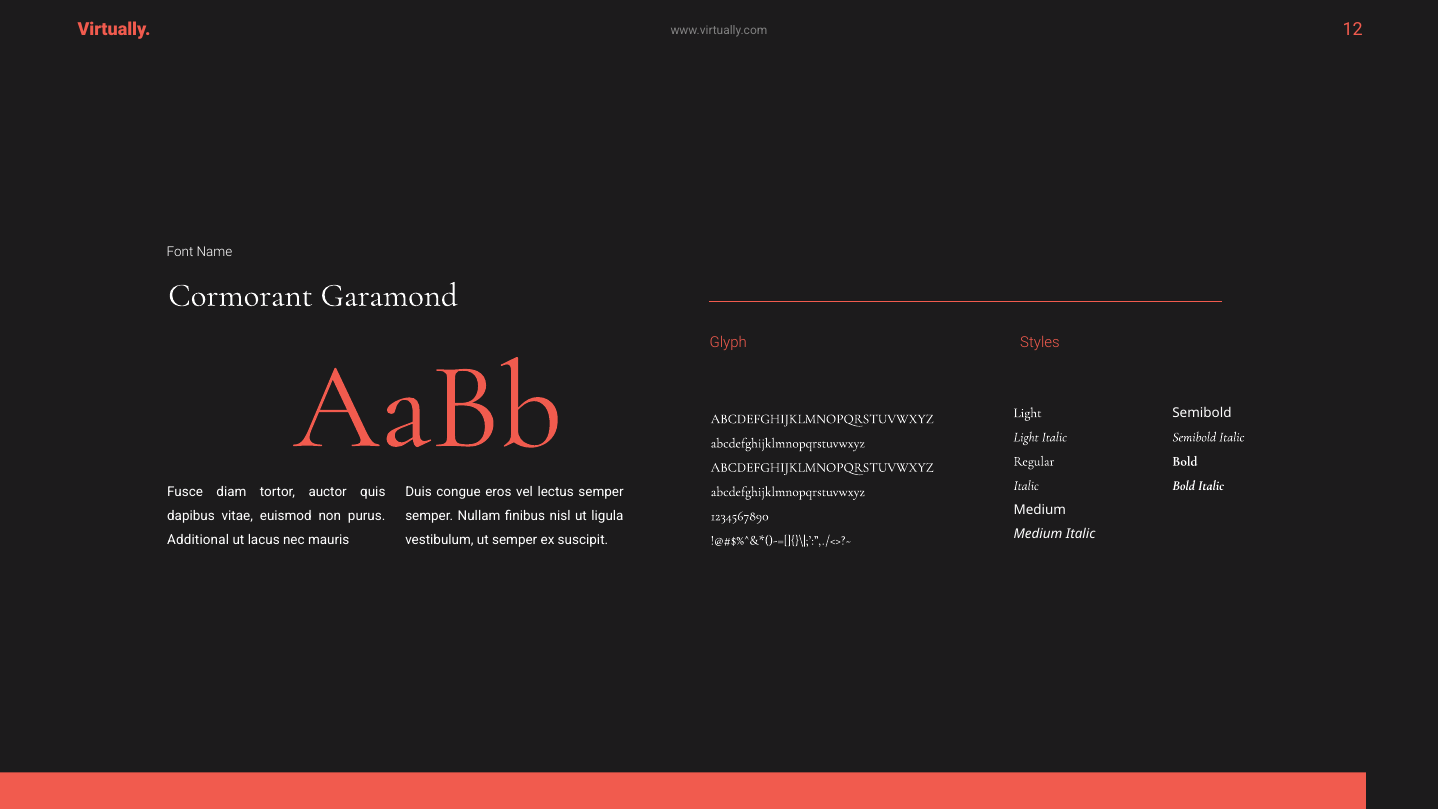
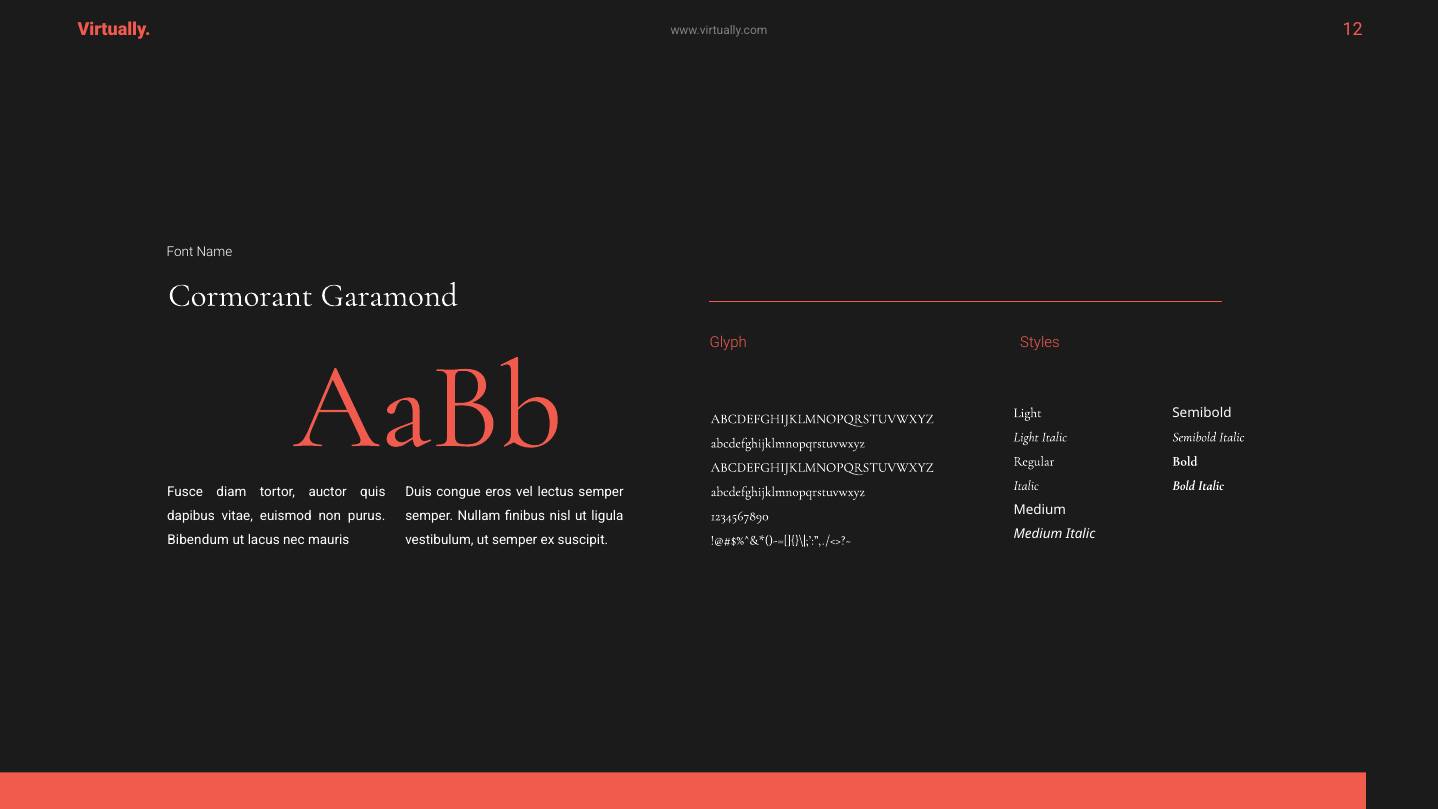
Additional: Additional -> Bibendum (198, 540)
